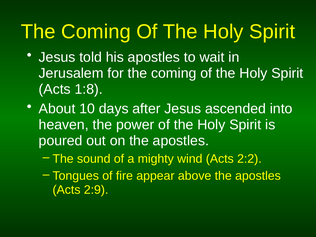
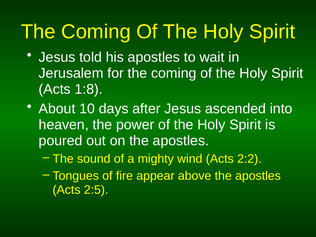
2:9: 2:9 -> 2:5 (96, 190)
